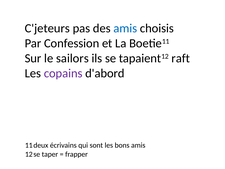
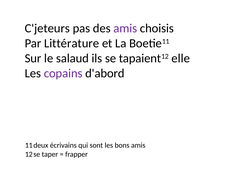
amis colour: blue -> purple (125, 28)
Confession: Confession -> Littérature (72, 43)
sailors: sailors -> salaud (72, 58)
raft: raft -> elle (181, 58)
